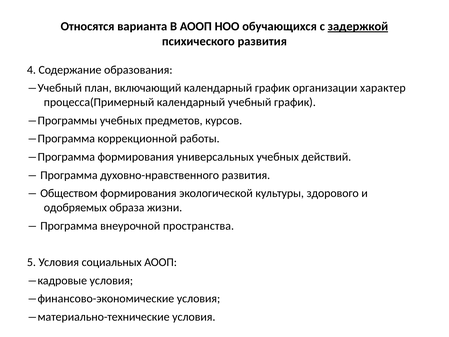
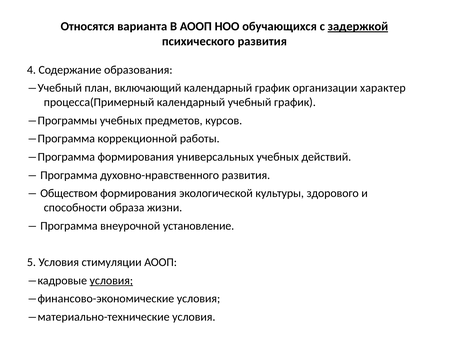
одобряемых: одобряемых -> способности (75, 207)
пространства: пространства -> установление (199, 226)
социальных: социальных -> стимуляции (112, 262)
условия underline: none -> present (111, 280)
